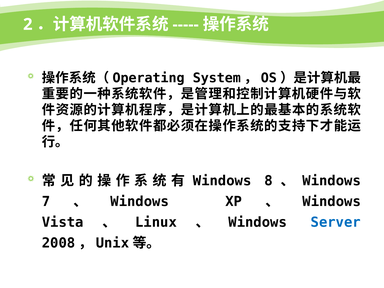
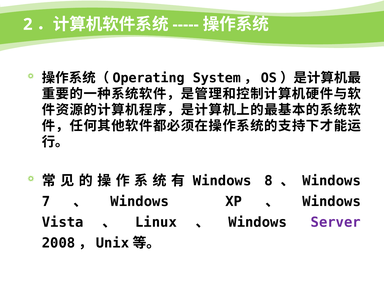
Server colour: blue -> purple (336, 222)
